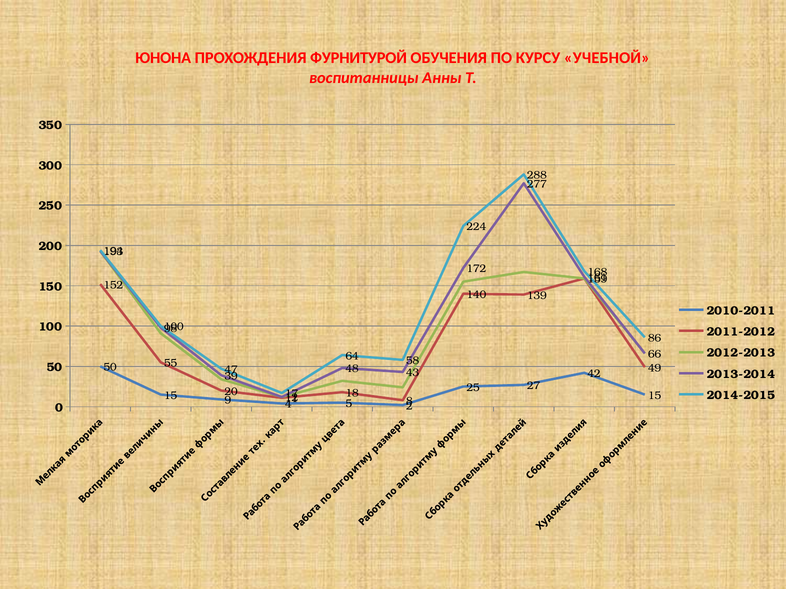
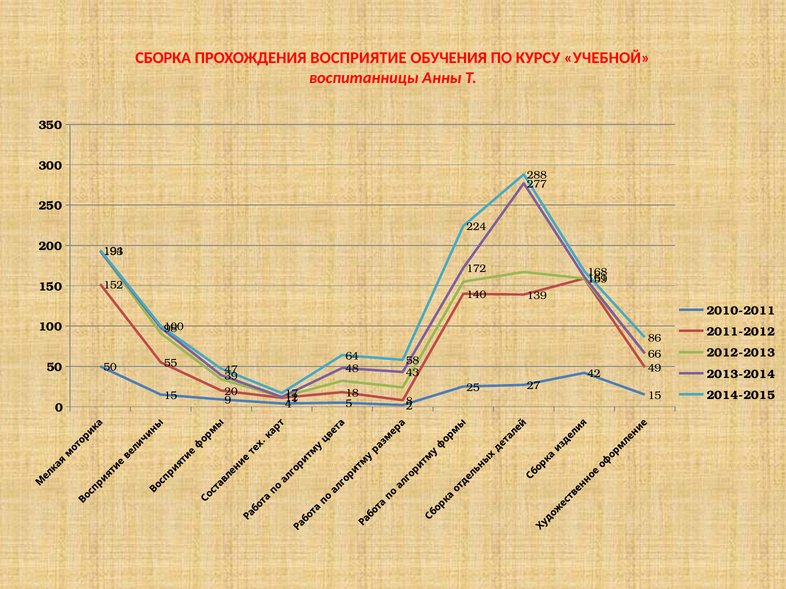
ЮНОНА: ЮНОНА -> СБОРКА (163, 58)
ФУРНИТУРОЙ: ФУРНИТУРОЙ -> ВОСПРИЯТИЕ (358, 58)
